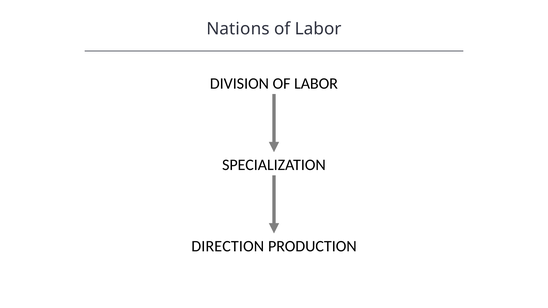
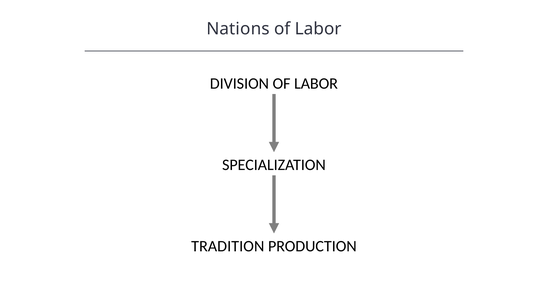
DIRECTION: DIRECTION -> TRADITION (228, 246)
